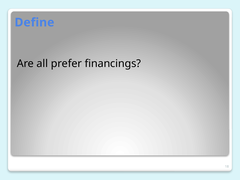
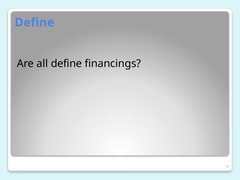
all prefer: prefer -> define (66, 64)
